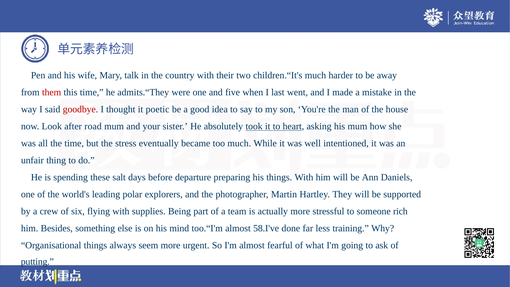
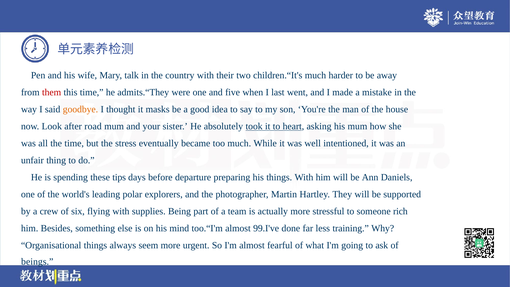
goodbye colour: red -> orange (80, 109)
poetic: poetic -> masks (158, 109)
salt: salt -> tips (119, 177)
58.I've: 58.I've -> 99.I've (266, 228)
putting: putting -> beings (37, 262)
